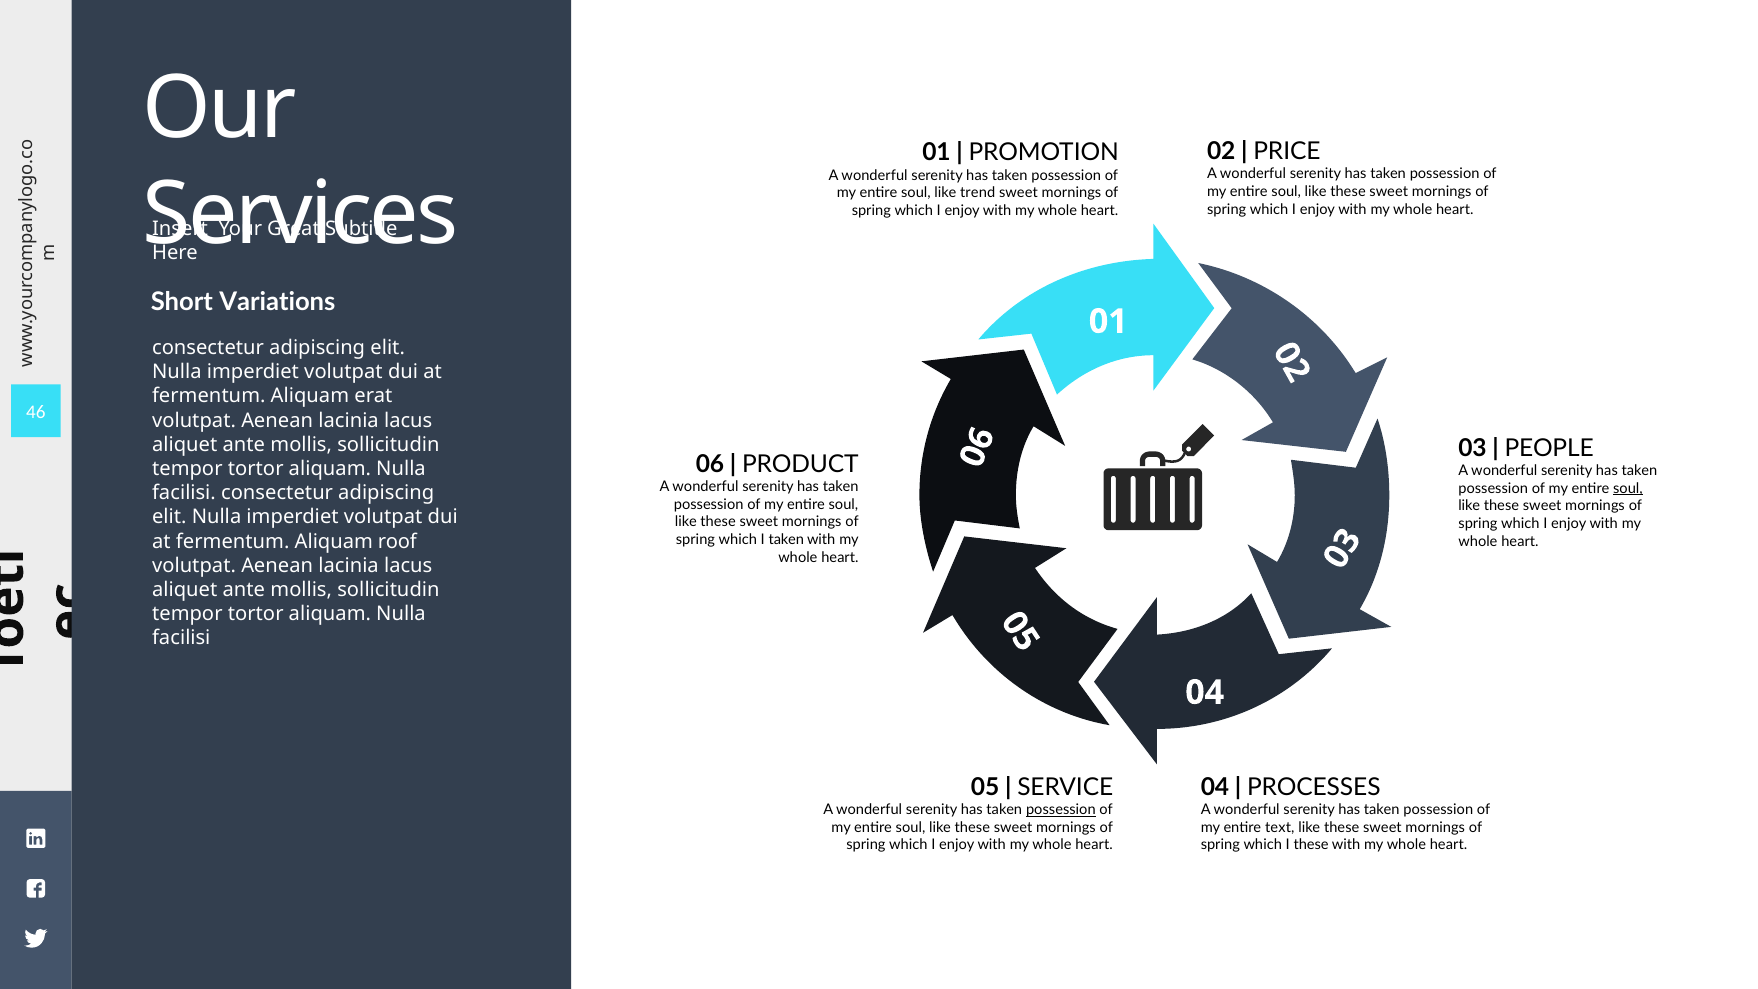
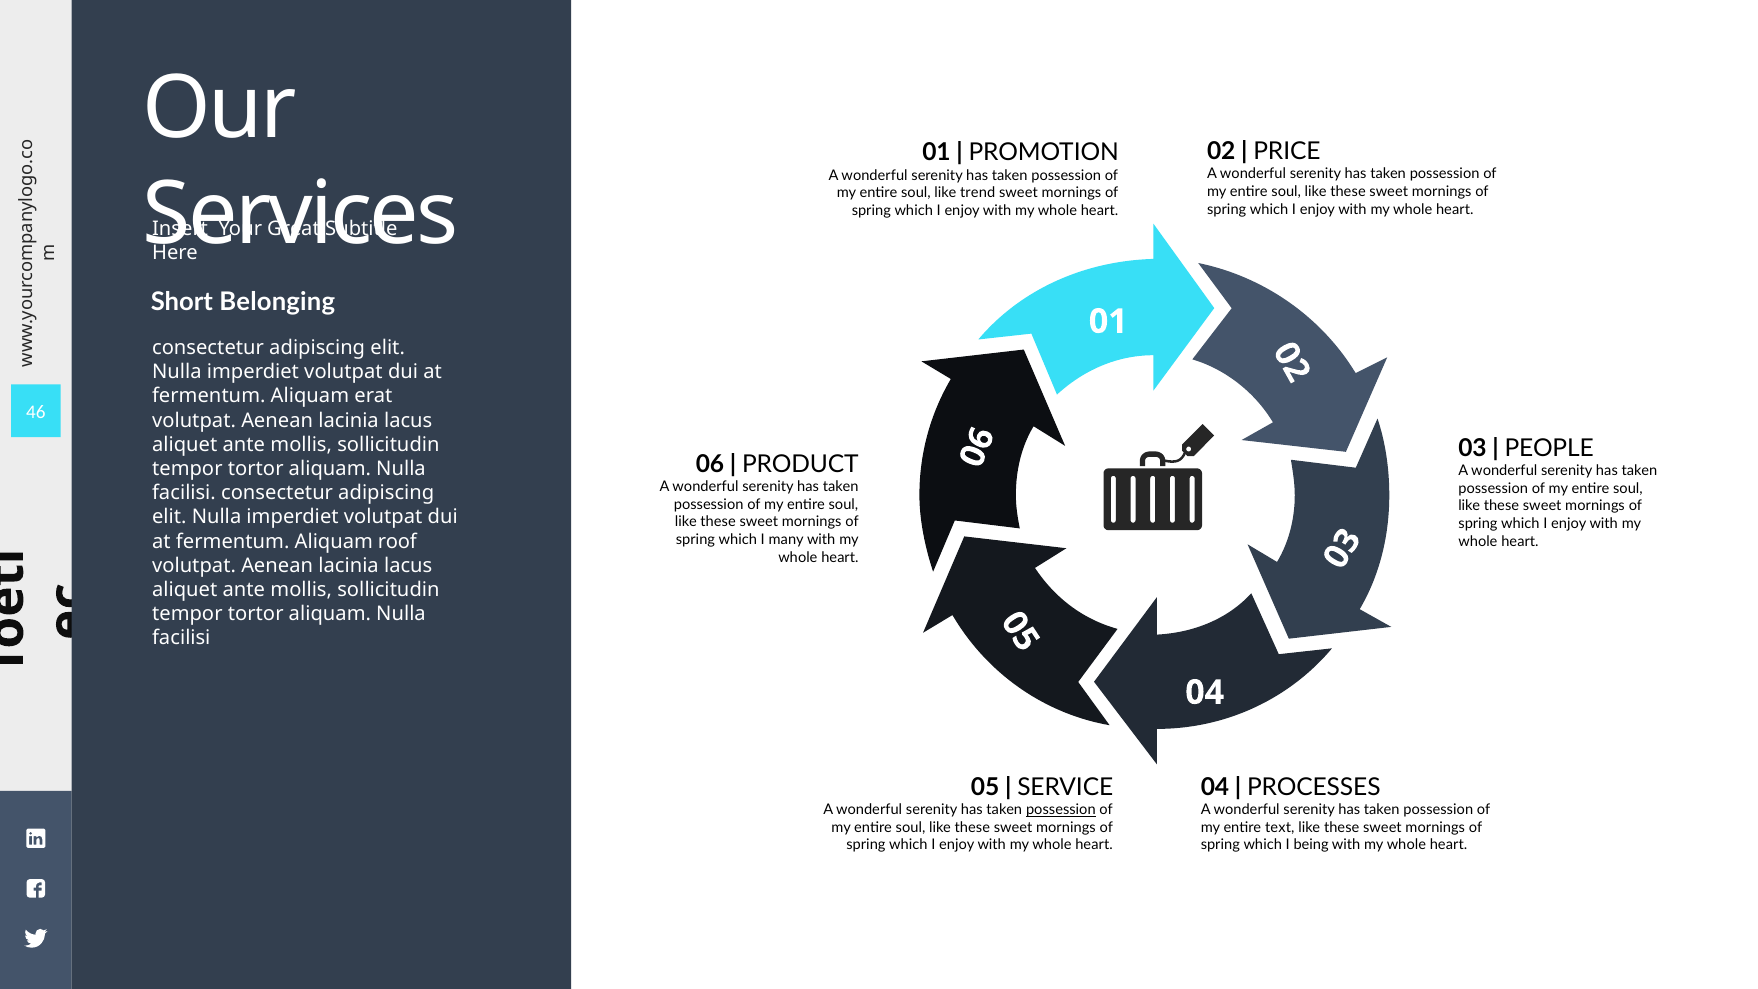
Variations: Variations -> Belonging (277, 302)
soul underline: present -> none (1628, 488)
I taken: taken -> many (786, 540)
I these: these -> being (1311, 845)
